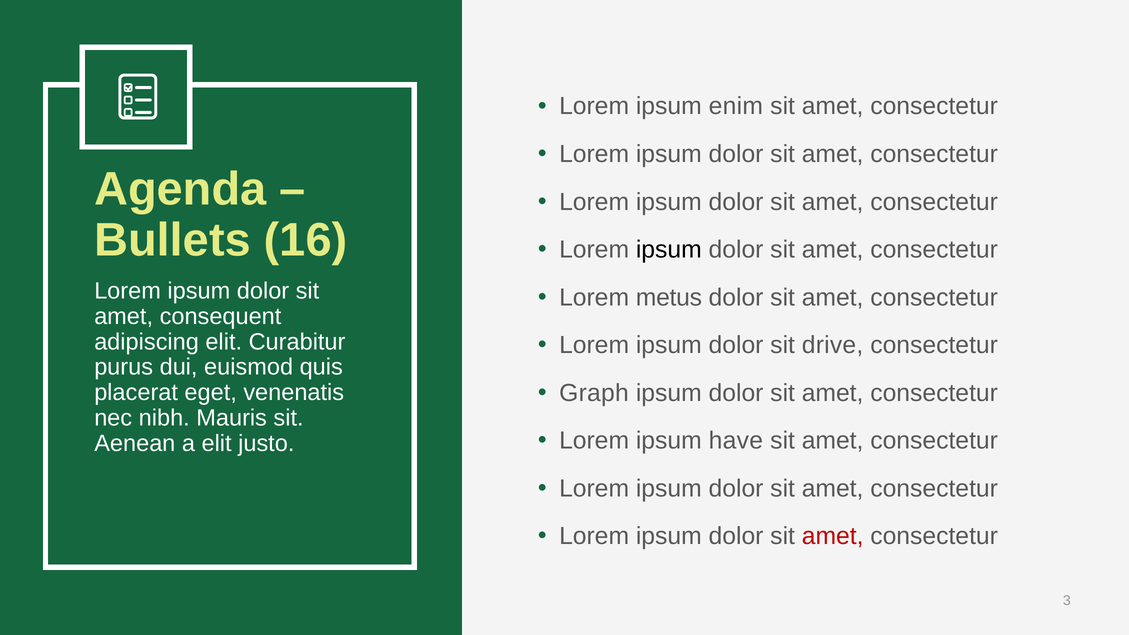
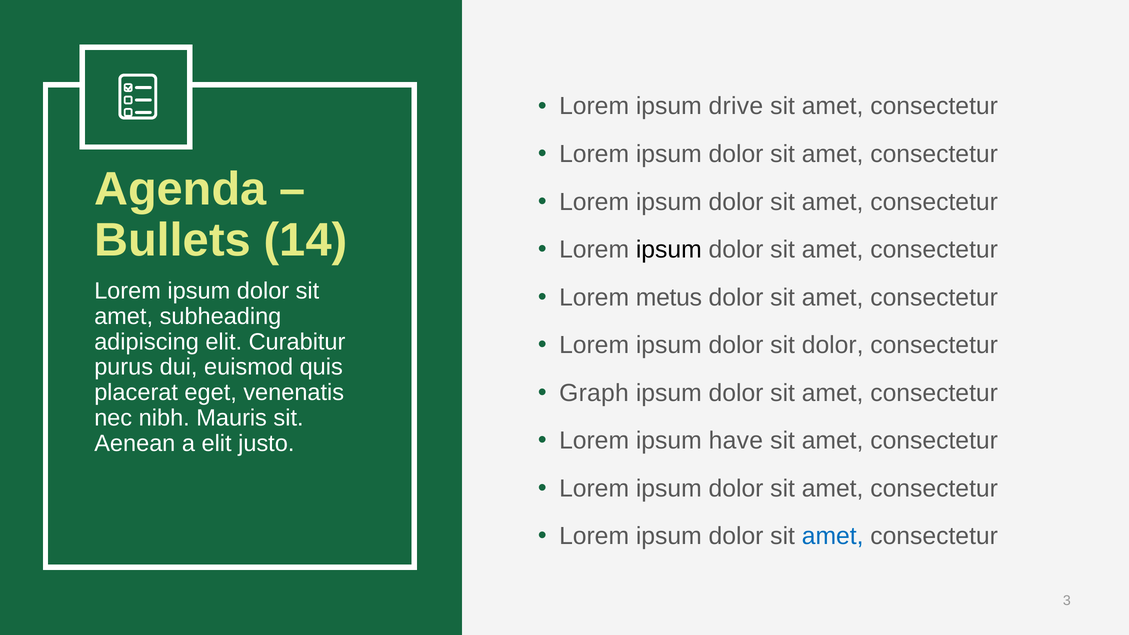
enim: enim -> drive (736, 106)
16: 16 -> 14 (306, 240)
consequent: consequent -> subheading (221, 316)
sit drive: drive -> dolor (833, 345)
amet colour: red -> blue (833, 536)
